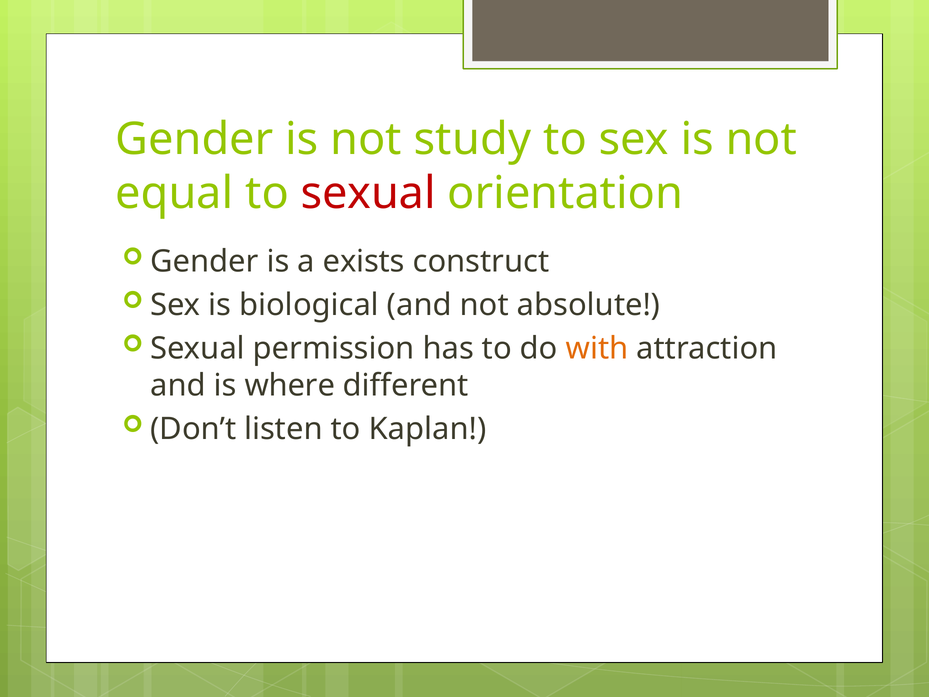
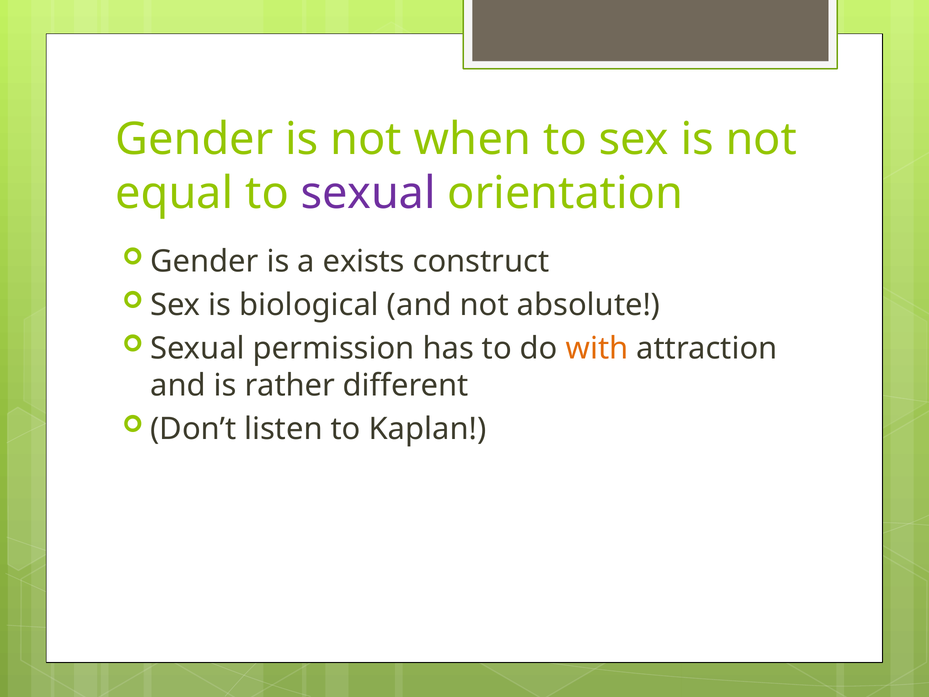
study: study -> when (472, 139)
sexual colour: red -> purple (368, 193)
where: where -> rather (290, 385)
